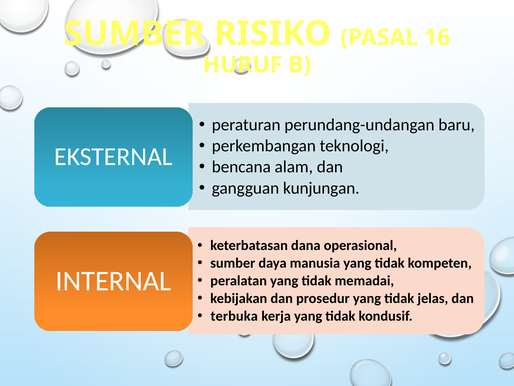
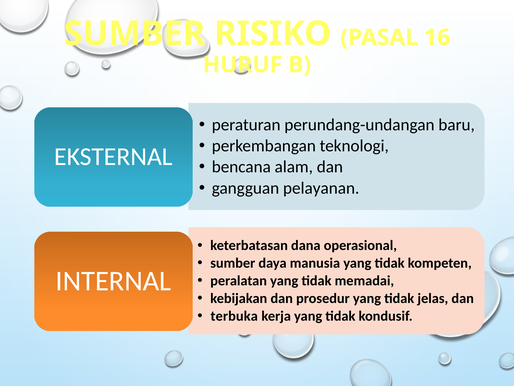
kunjungan: kunjungan -> pelayanan (321, 188)
